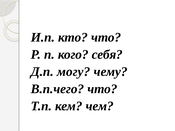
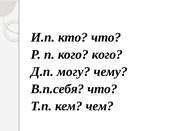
кого себя: себя -> кого (107, 55)
В.п.чего: В.п.чего -> В.п.себя (57, 89)
